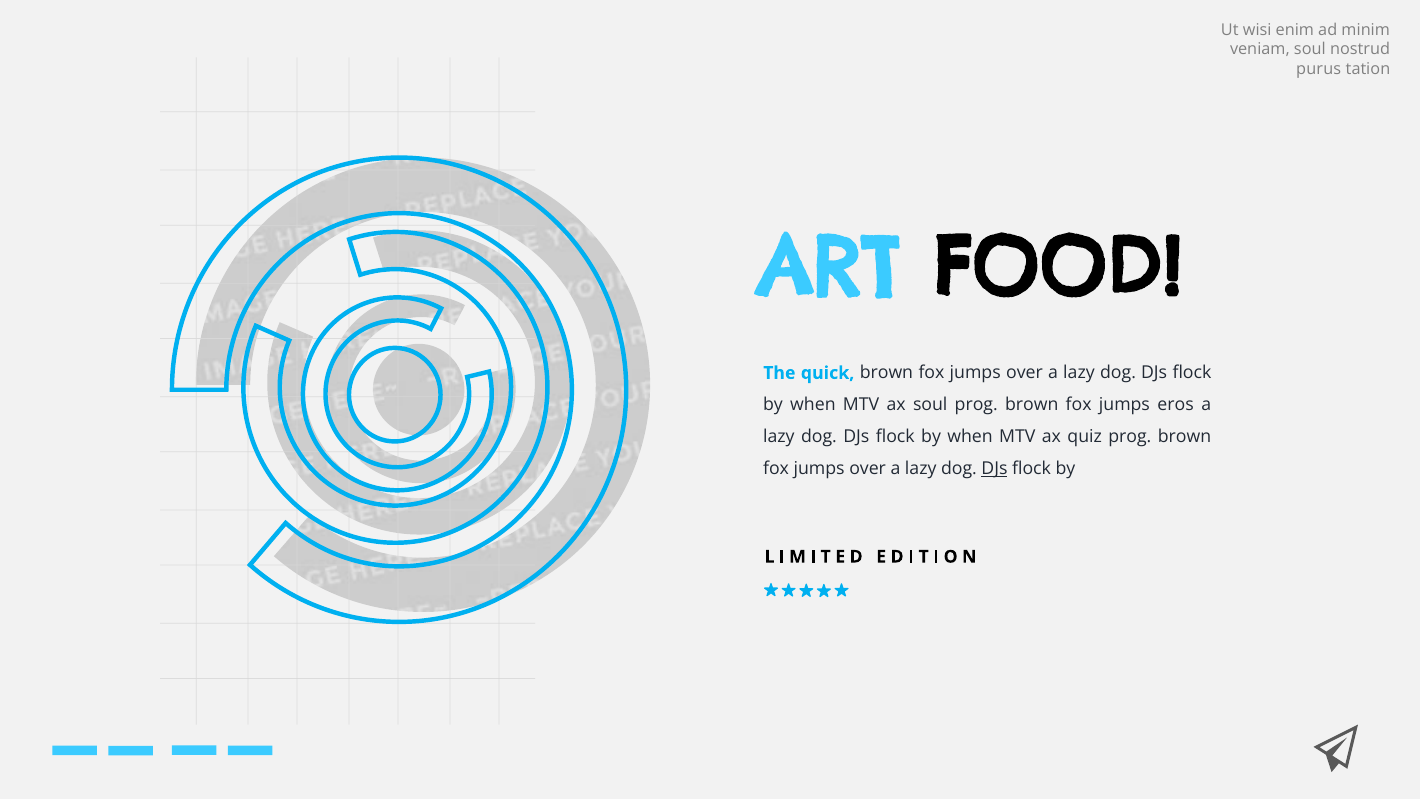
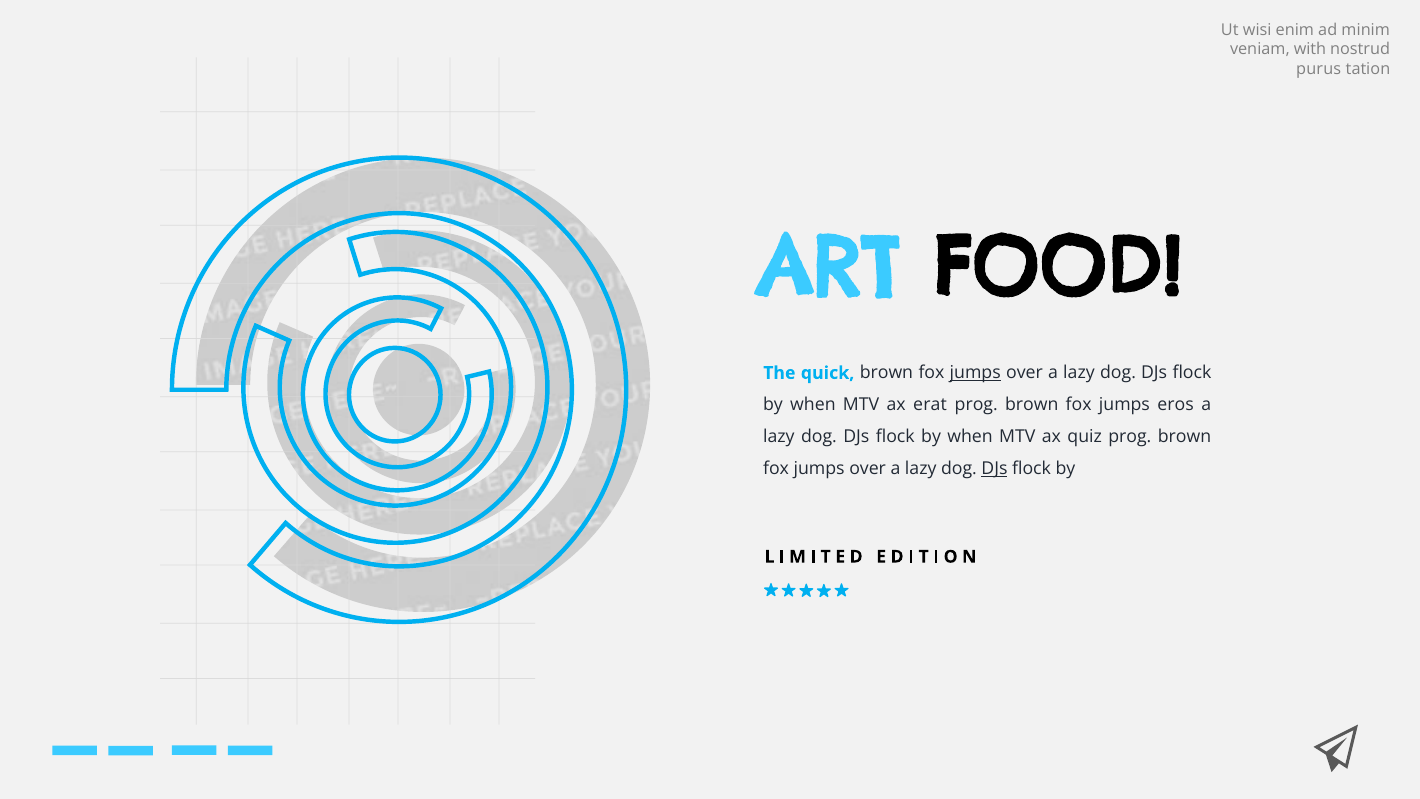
veniam soul: soul -> with (1310, 49)
jumps underline: none -> present (975, 373)
ax soul: soul -> erat (930, 405)
